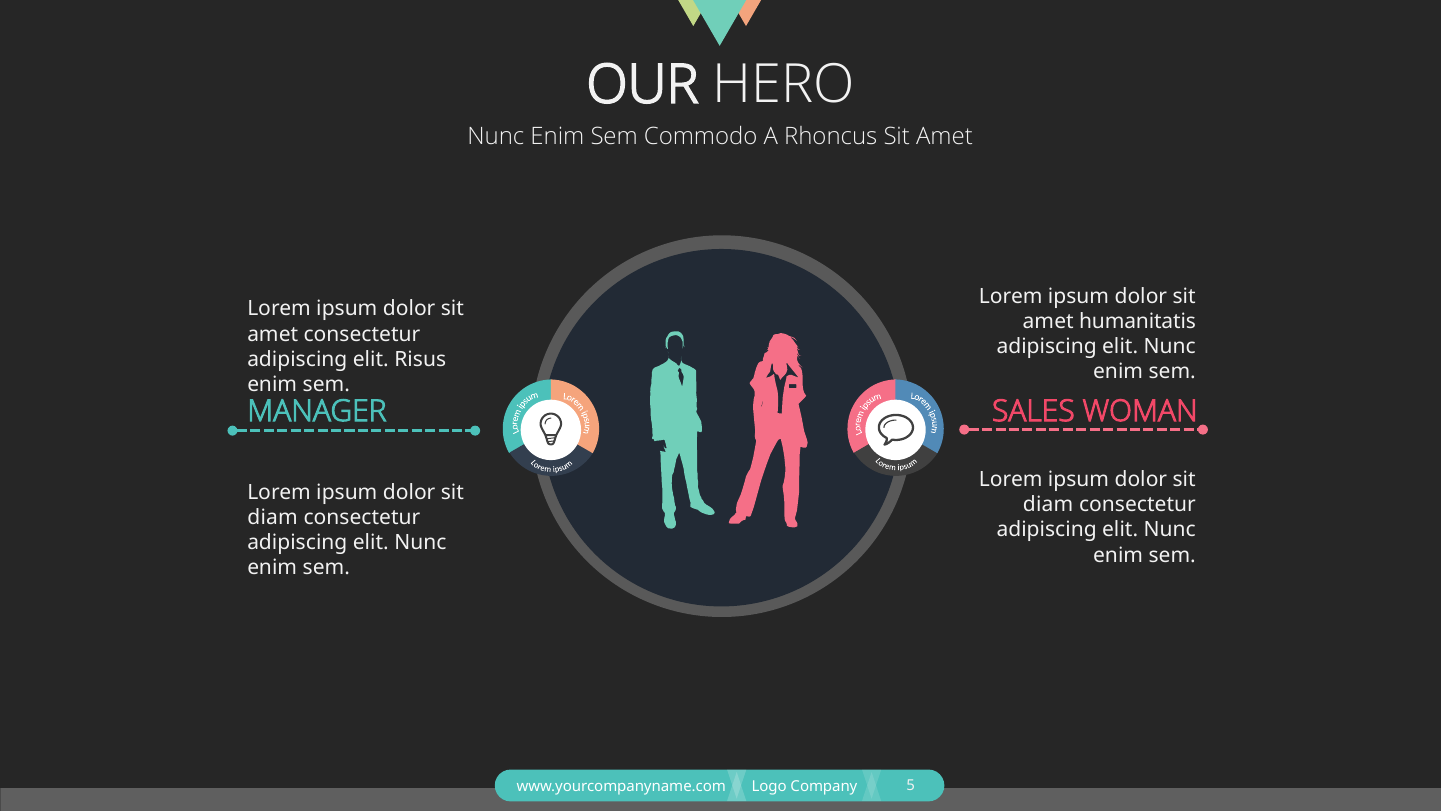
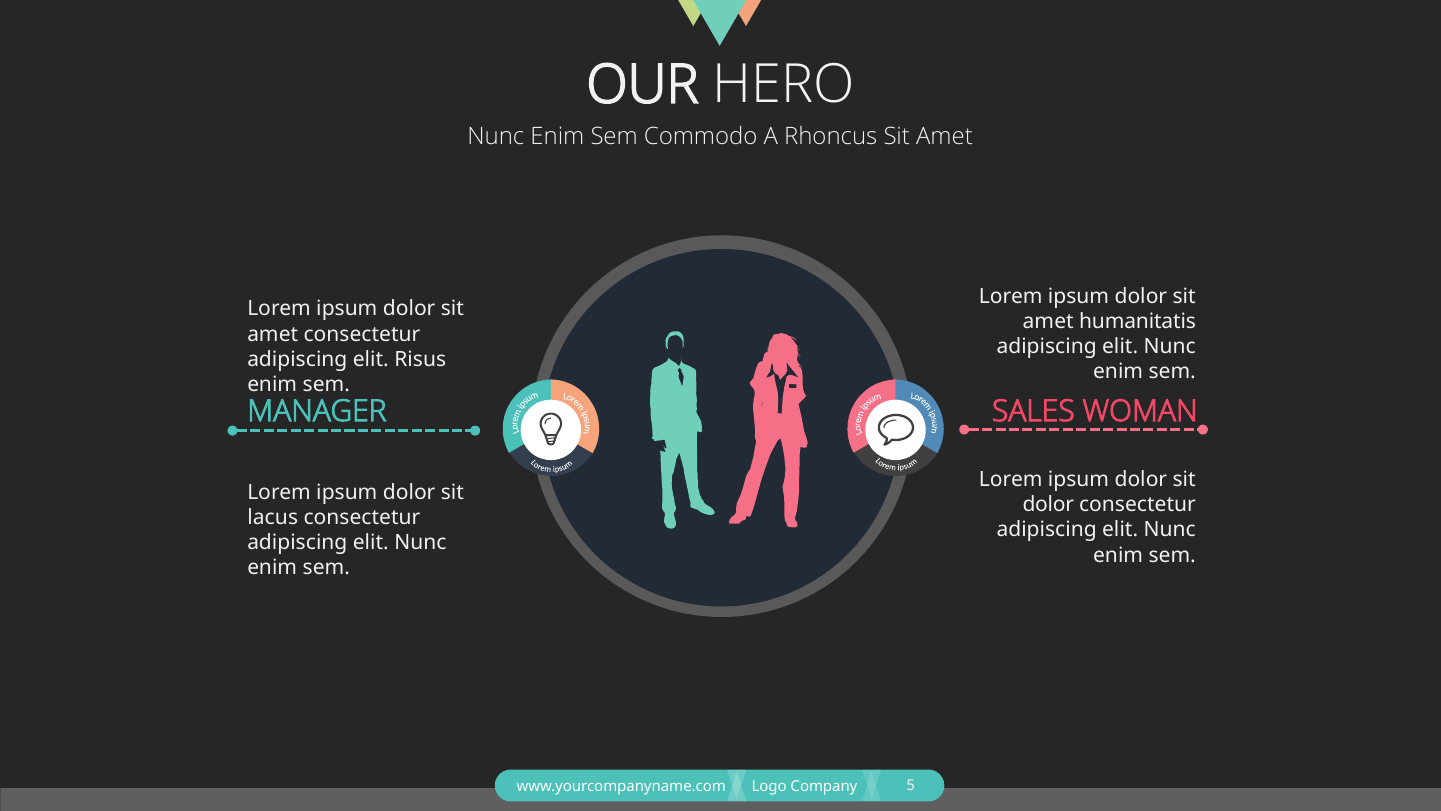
diam: diam -> dolor (1048, 504)
diam: diam -> lacus (273, 517)
